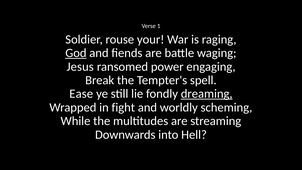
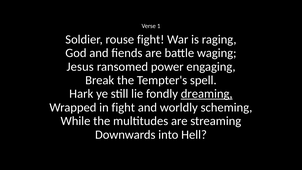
rouse your: your -> fight (151, 39)
God underline: present -> none (76, 53)
Ease: Ease -> Hark (81, 94)
